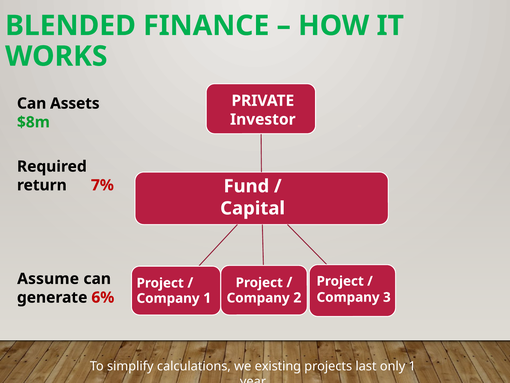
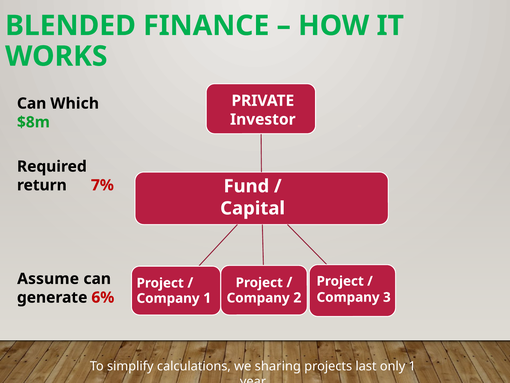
Assets: Assets -> Which (75, 103)
existing: existing -> sharing (278, 366)
